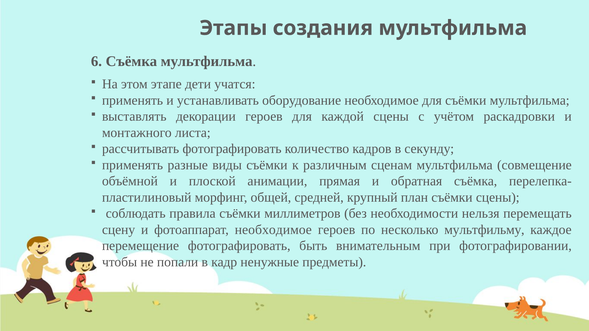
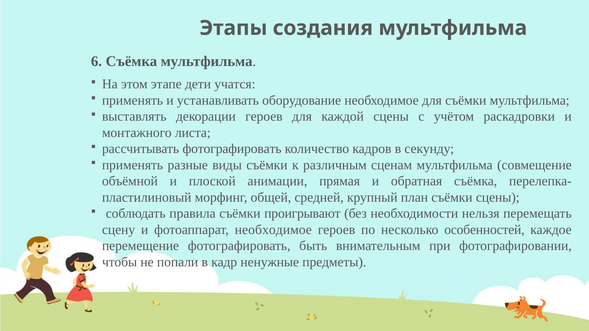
миллиметров: миллиметров -> проигрывают (302, 214)
мультфильму: мультфильму -> особенностей (484, 230)
